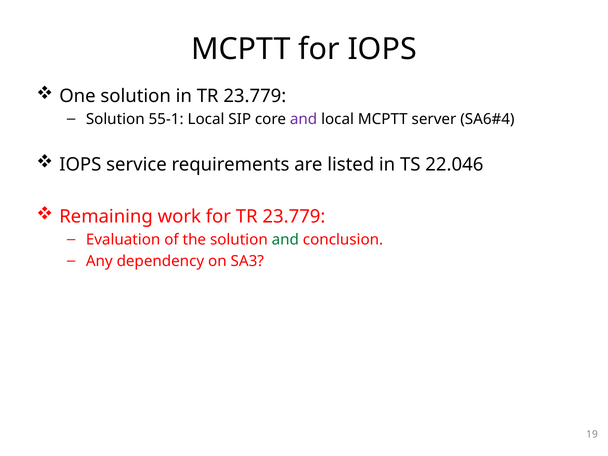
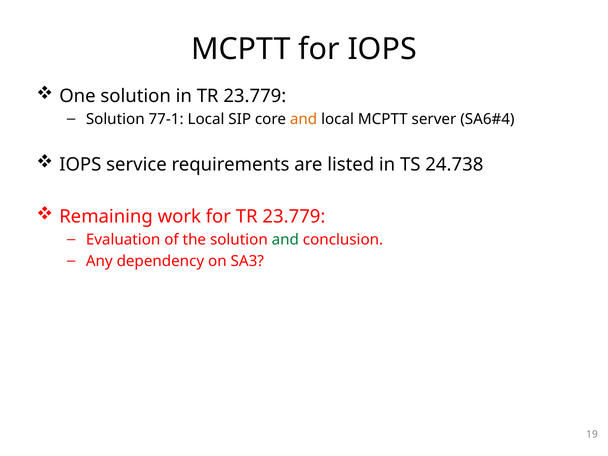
55-1: 55-1 -> 77-1 (166, 119)
and colour: purple -> orange (304, 119)
22.046: 22.046 -> 24.738 (454, 165)
